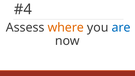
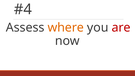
are colour: blue -> red (121, 27)
